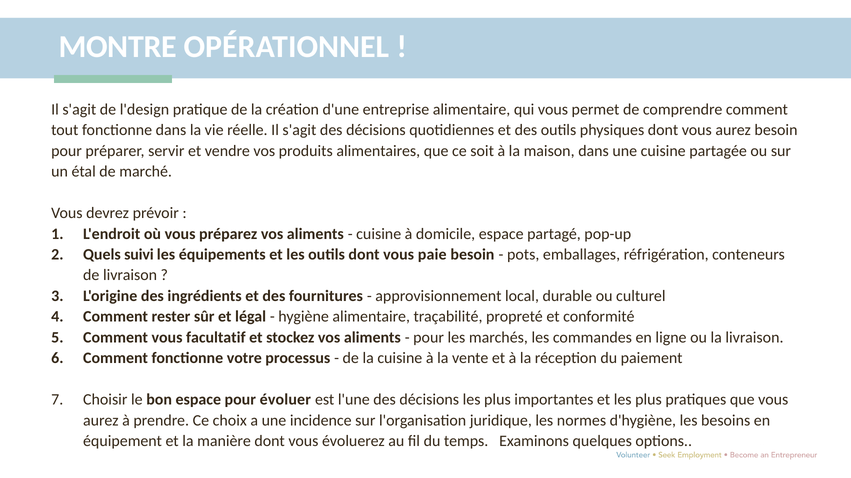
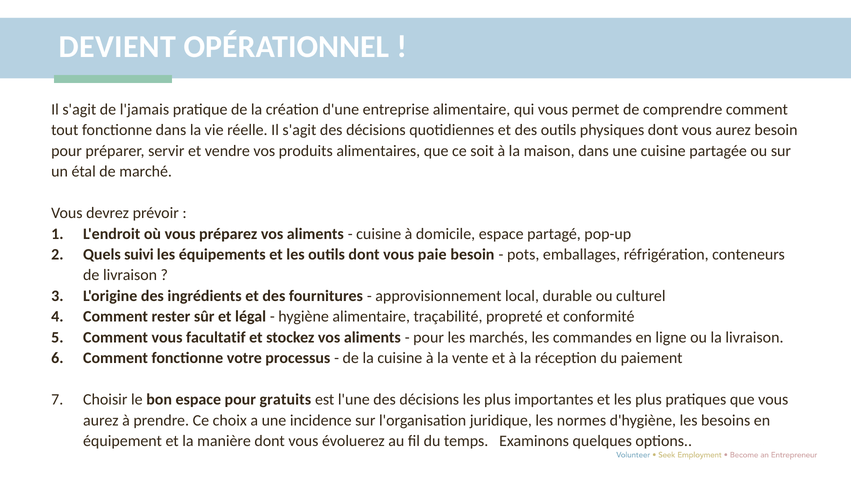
MONTRE: MONTRE -> DEVIENT (117, 47)
l'design: l'design -> l'jamais (144, 110)
évoluer: évoluer -> gratuits (285, 400)
